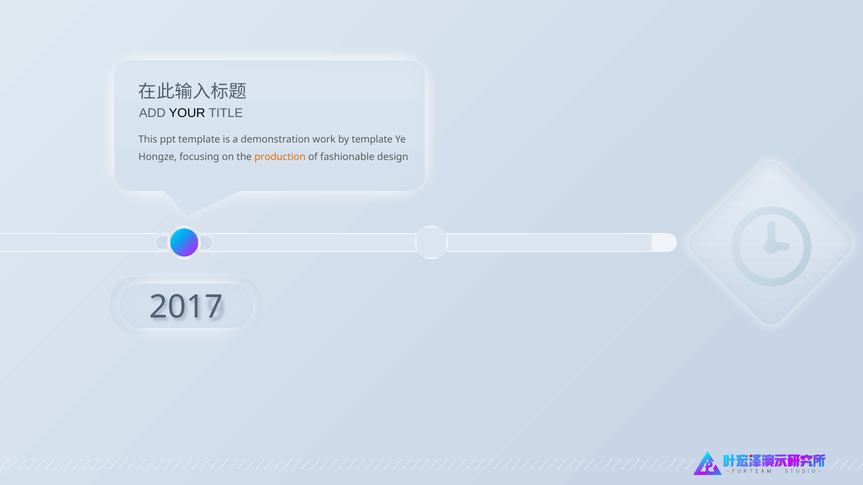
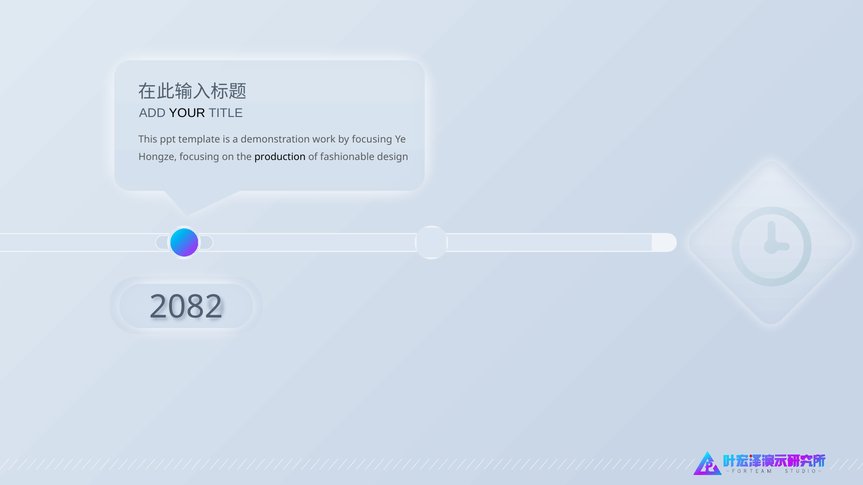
by template: template -> focusing (372, 140)
production colour: orange -> black (280, 157)
2017: 2017 -> 2082 (186, 308)
